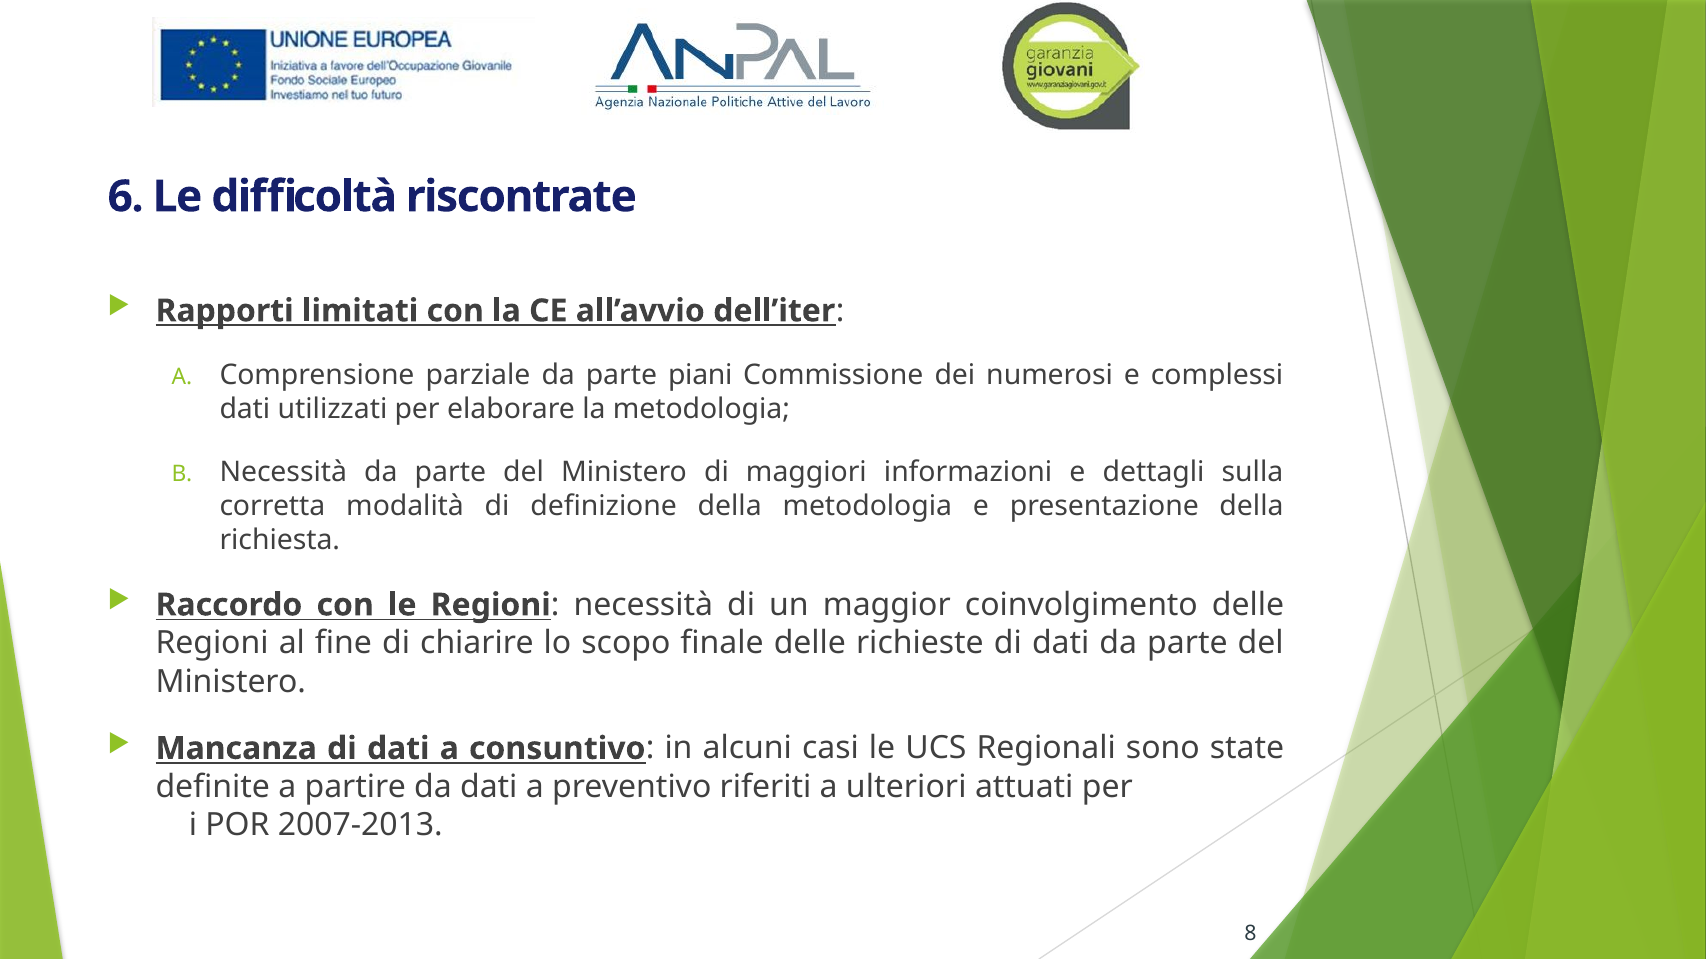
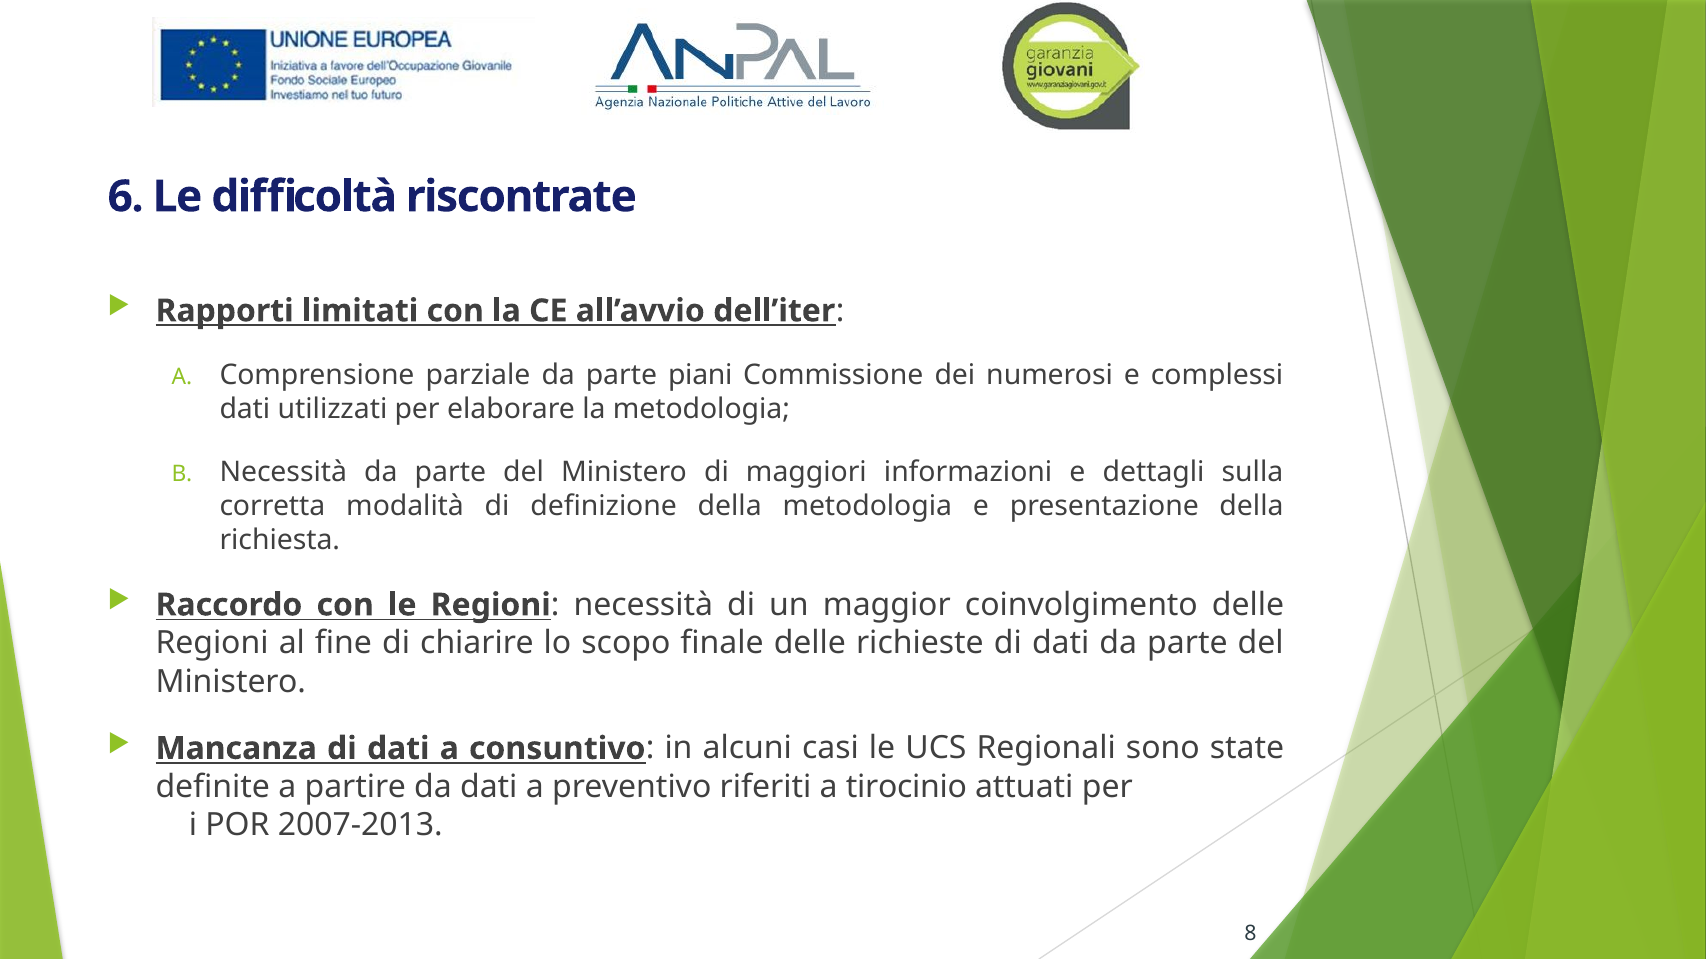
ulteriori: ulteriori -> tirocinio (906, 787)
